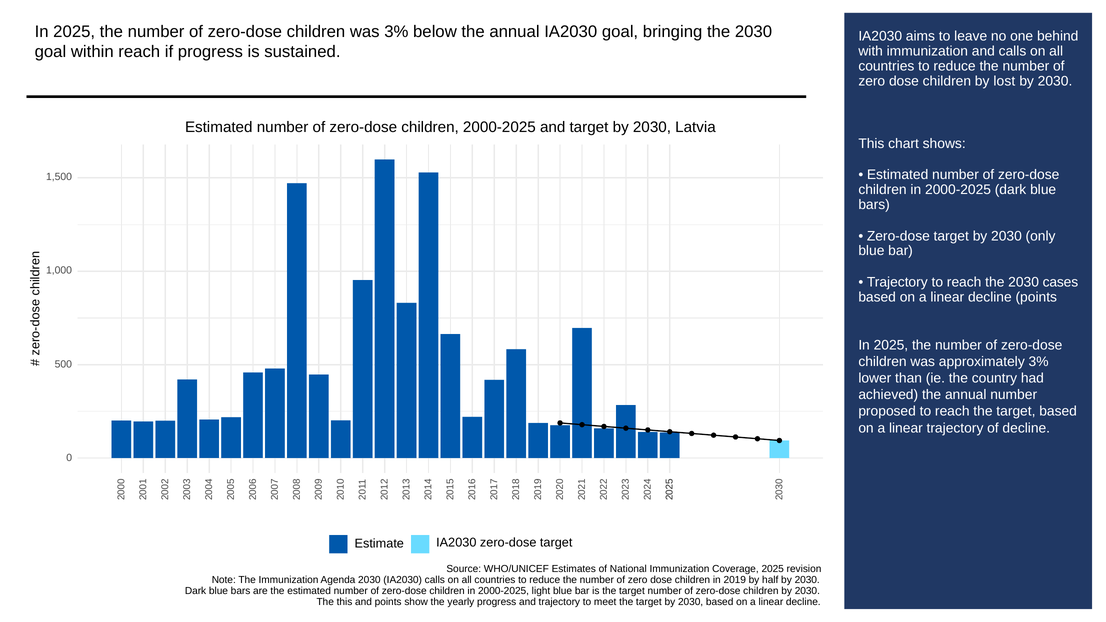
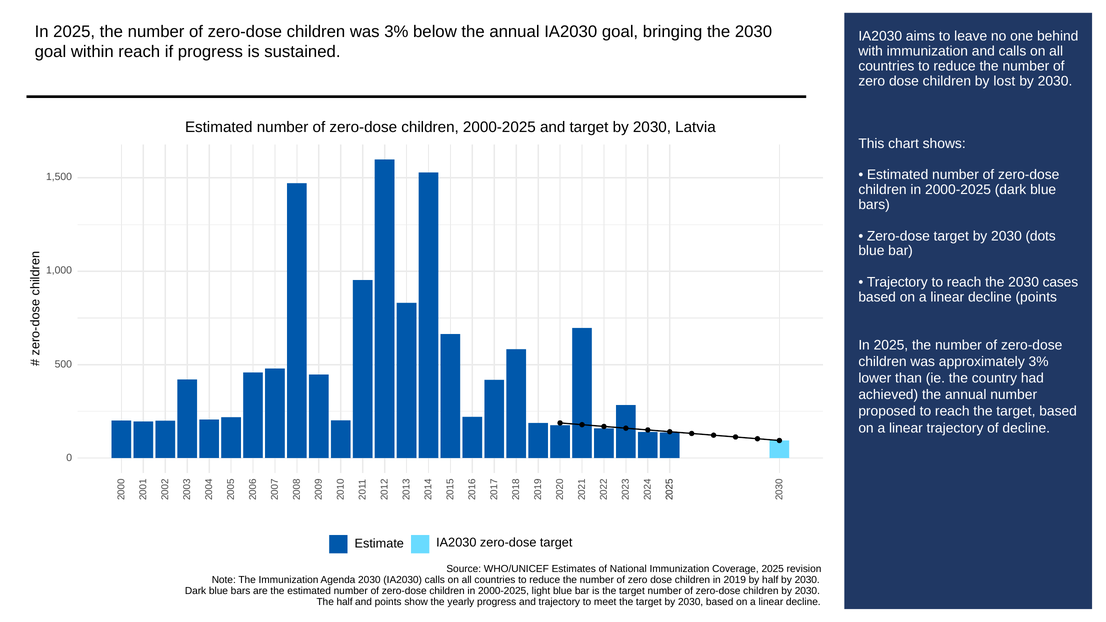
only: only -> dots (1041, 236)
The this: this -> half (345, 602)
